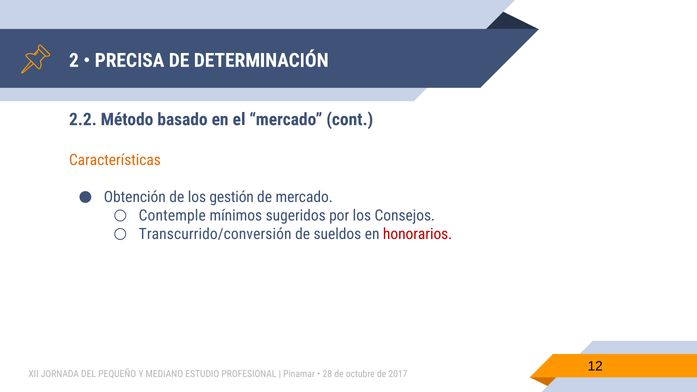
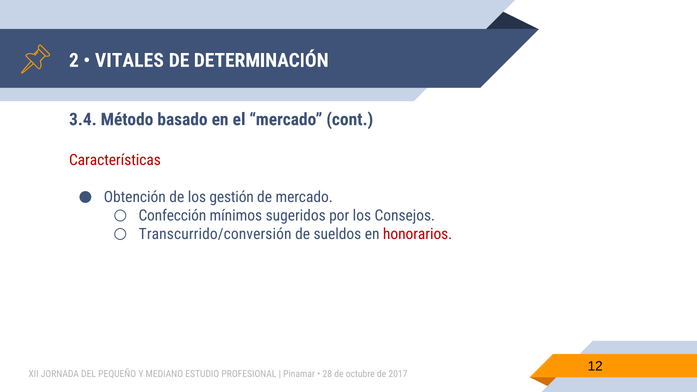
PRECISA: PRECISA -> VITALES (129, 60)
2.2: 2.2 -> 3.4 (83, 119)
Características colour: orange -> red (115, 160)
Contemple: Contemple -> Confección (172, 216)
